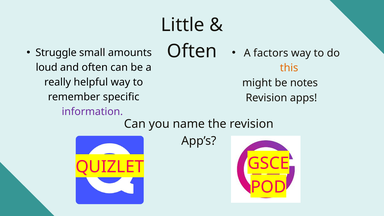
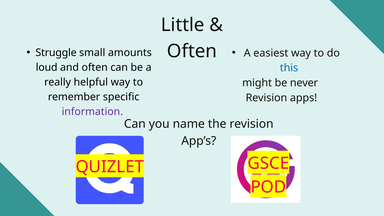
factors: factors -> easiest (271, 53)
this colour: orange -> blue (289, 68)
notes: notes -> never (304, 83)
